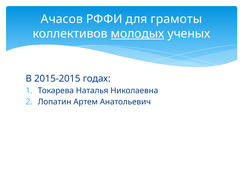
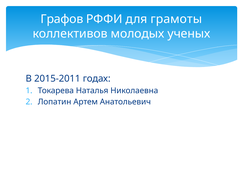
Ачасов: Ачасов -> Графов (62, 19)
молодых underline: present -> none (138, 34)
2015-2015: 2015-2015 -> 2015-2011 (57, 79)
